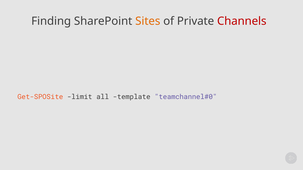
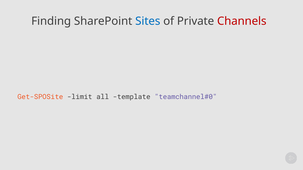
Sites colour: orange -> blue (148, 21)
